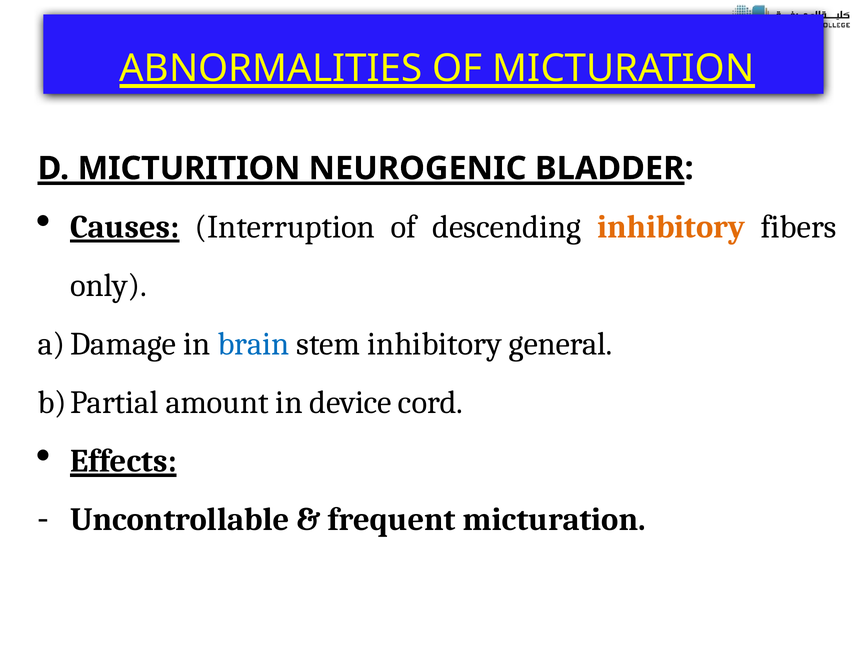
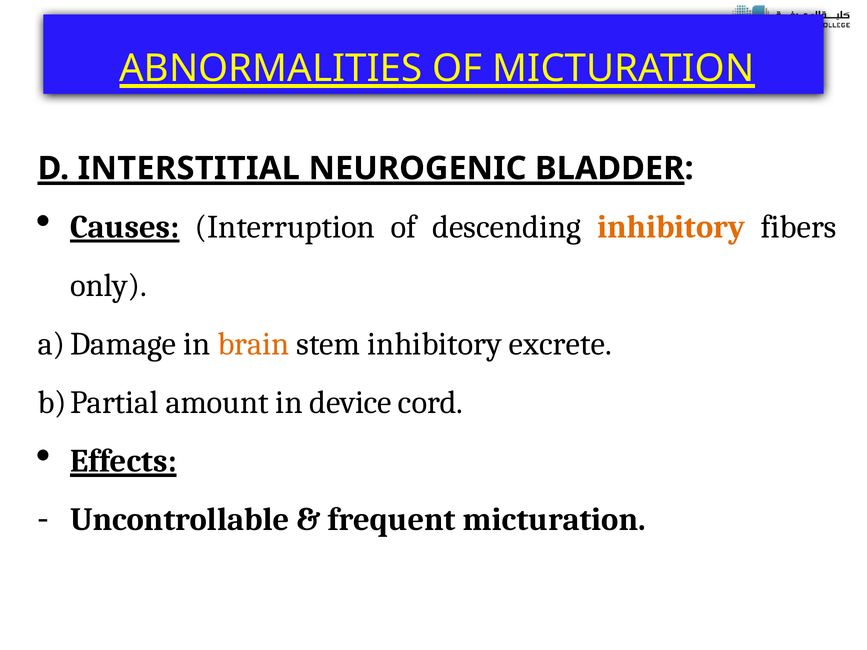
MICTURITION: MICTURITION -> INTERSTITIAL (189, 168)
brain colour: blue -> orange (253, 344)
general: general -> excrete (560, 344)
